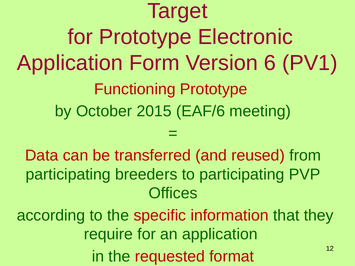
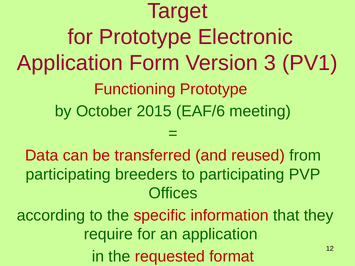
6: 6 -> 3 (270, 63)
